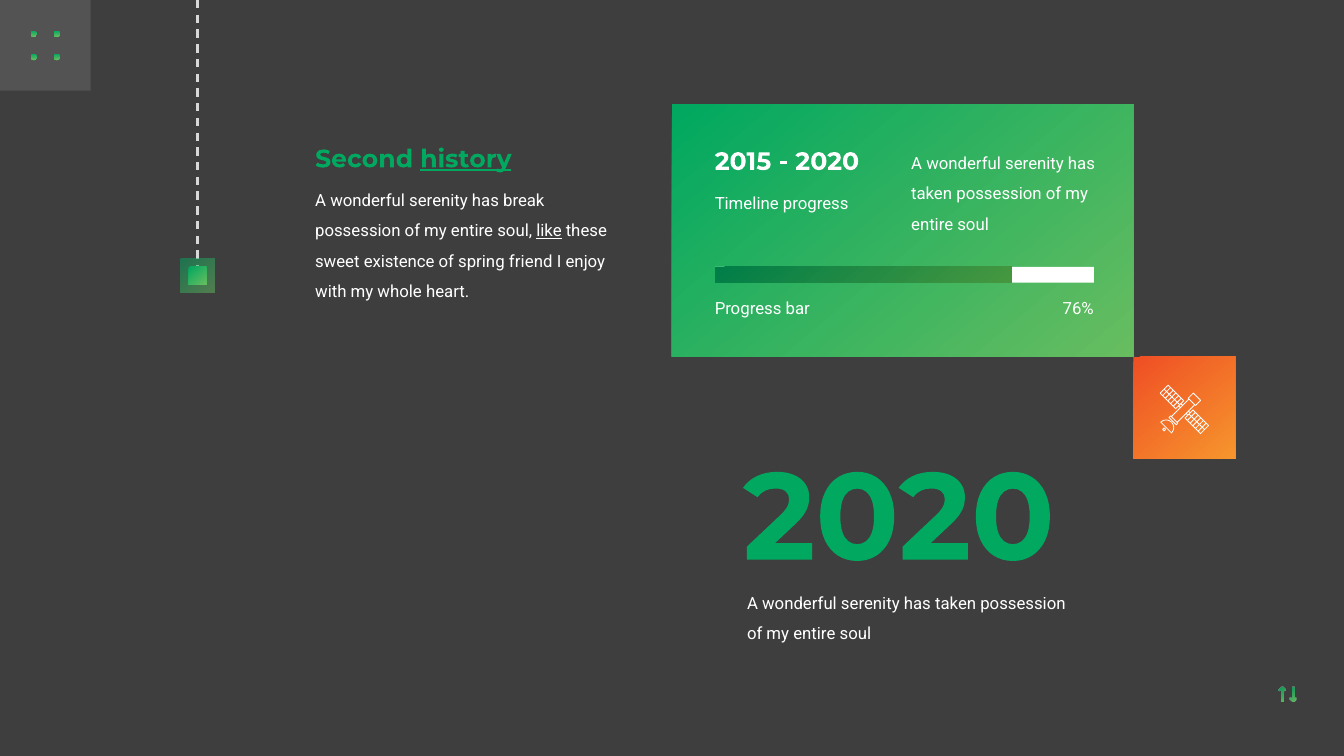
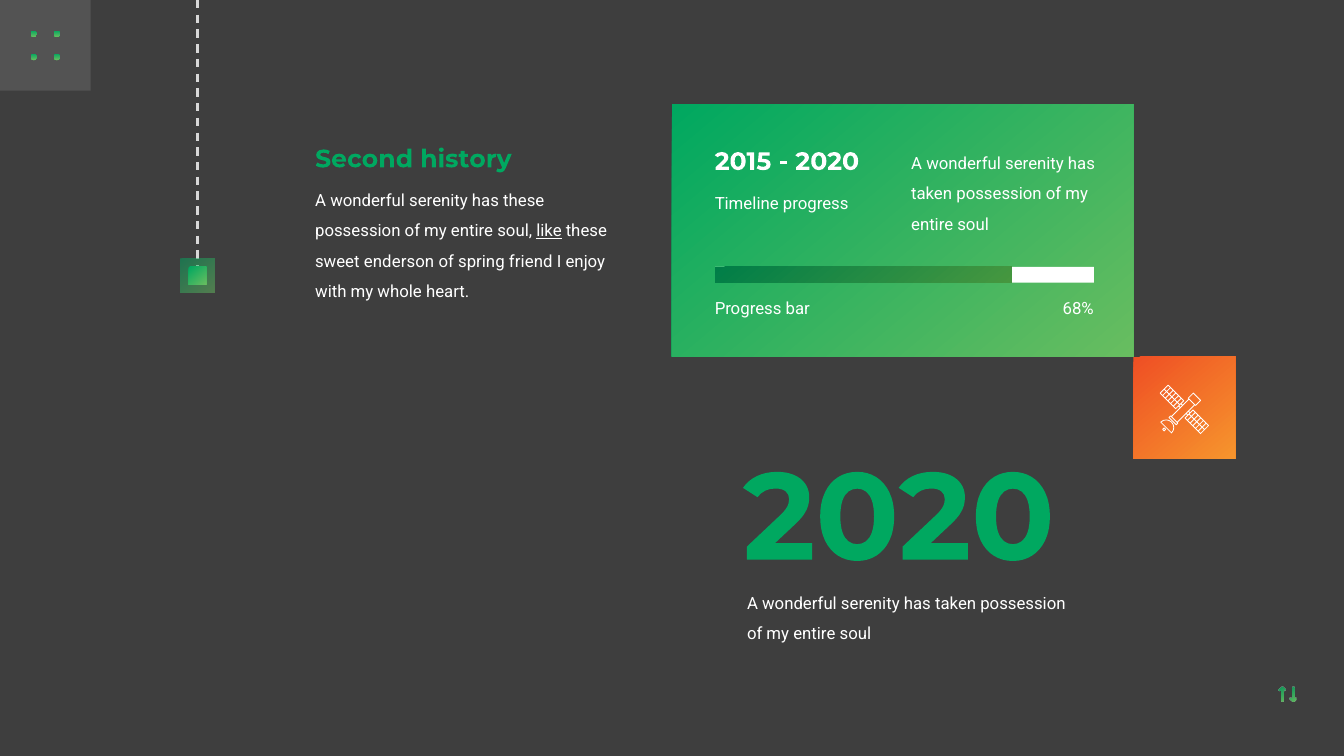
history underline: present -> none (466, 159)
has break: break -> these (524, 201)
existence: existence -> enderson (399, 262)
76%: 76% -> 68% (1078, 309)
